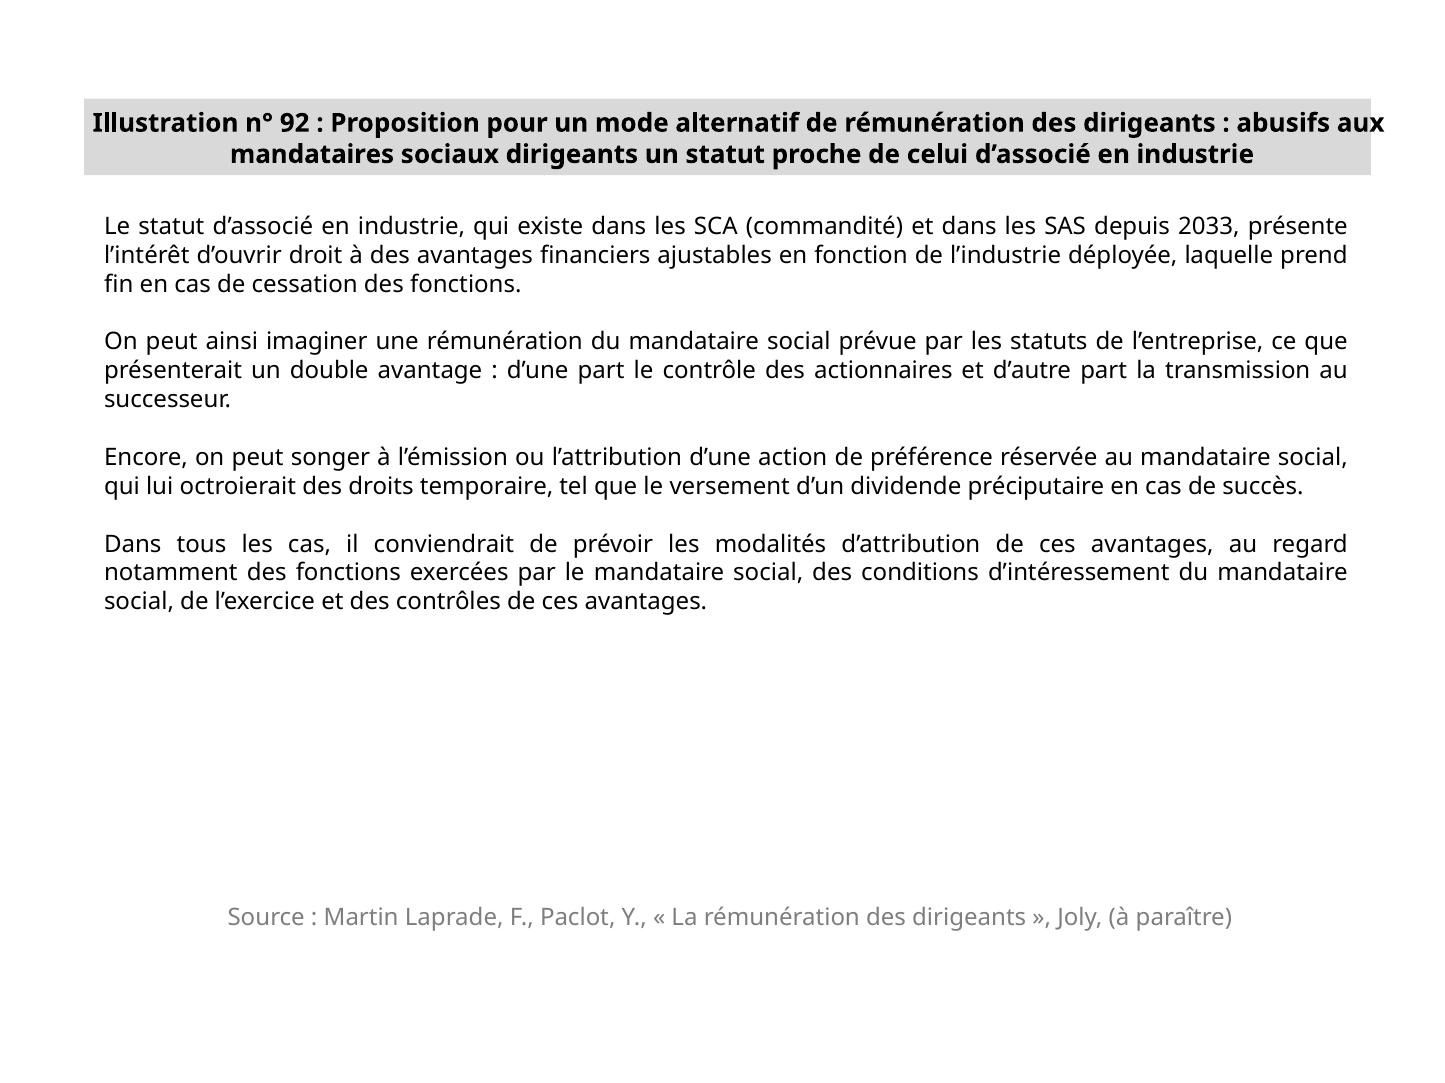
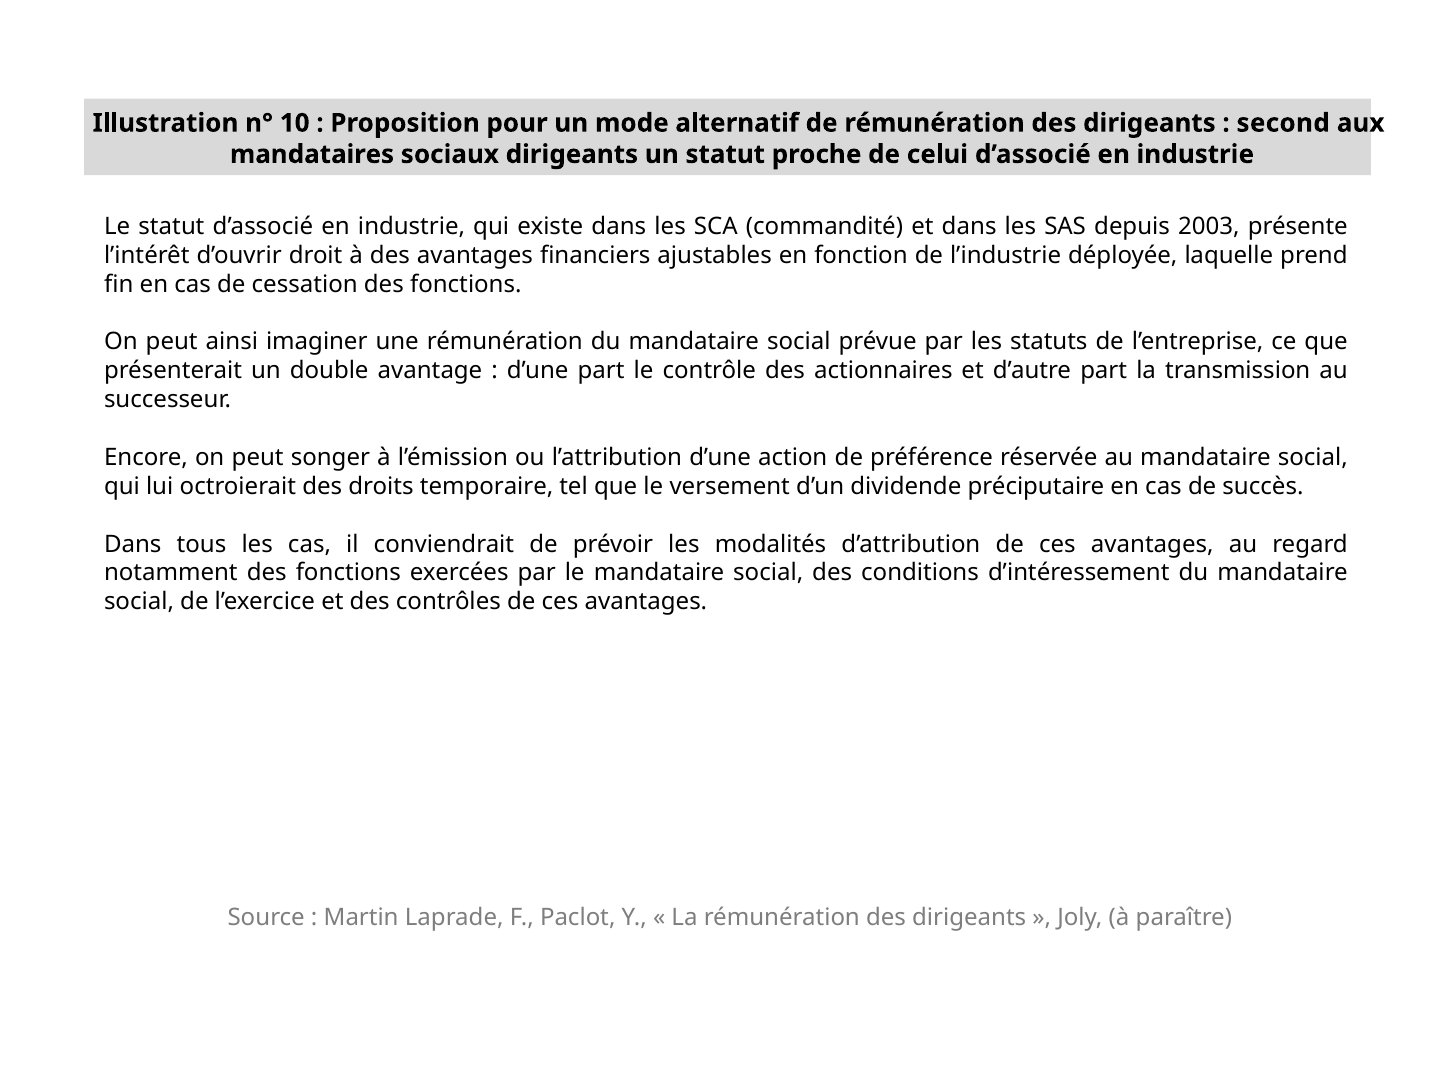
92: 92 -> 10 (295, 123)
abusifs: abusifs -> second (1283, 123)
2033: 2033 -> 2003 (1209, 227)
